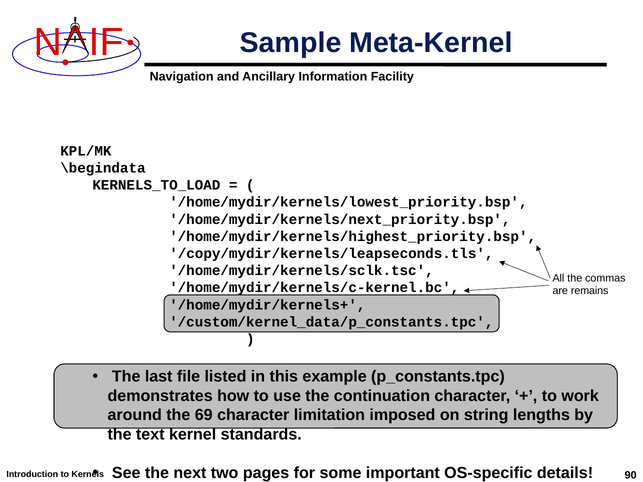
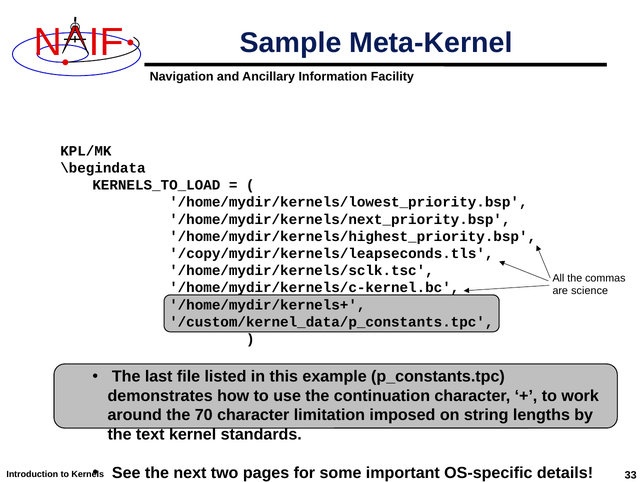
remains: remains -> science (590, 291)
69: 69 -> 70 (204, 416)
90: 90 -> 33 (631, 476)
